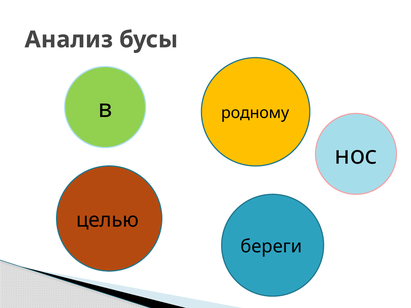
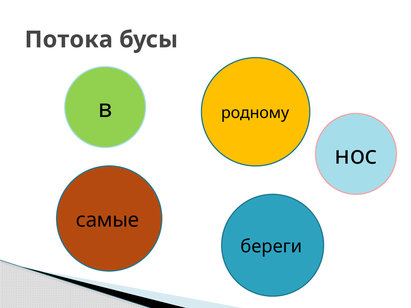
Анализ: Анализ -> Потока (69, 40)
целью: целью -> самые (107, 220)
